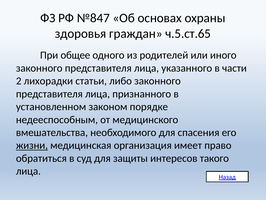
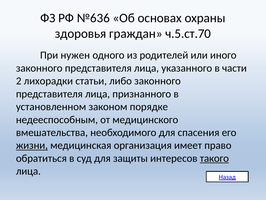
№847: №847 -> №636 (93, 18)
ч.5.ст.65: ч.5.ст.65 -> ч.5.ст.70 (188, 33)
общее: общее -> нужен (75, 55)
такого underline: none -> present (214, 158)
